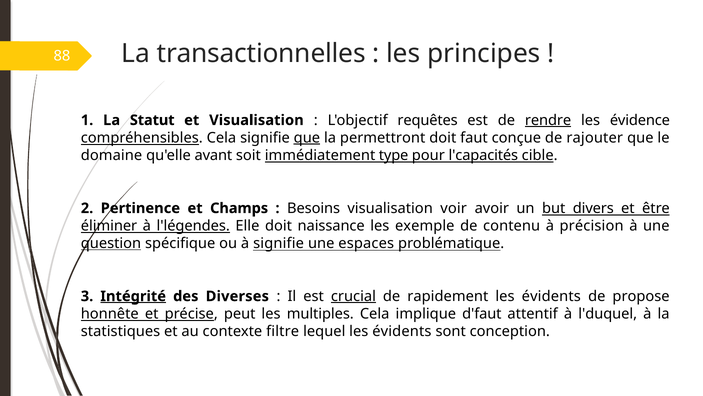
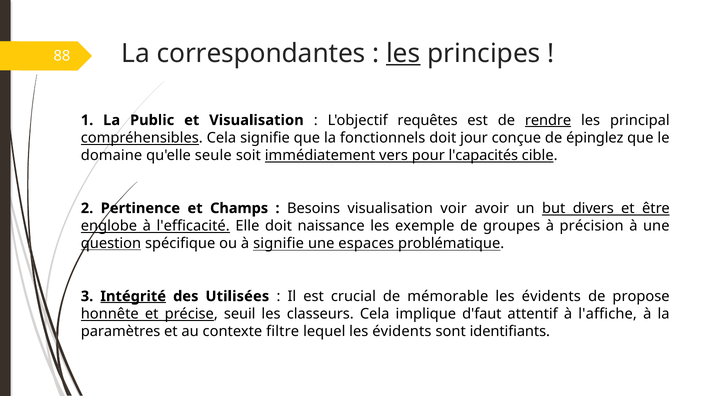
transactionnelles: transactionnelles -> correspondantes (261, 53)
les underline: none -> present (403, 53)
Statut: Statut -> Public (152, 120)
évidence: évidence -> principal (640, 120)
que underline: present -> none (307, 138)
permettront: permettront -> fonctionnels (383, 138)
faut: faut -> jour (474, 138)
rajouter: rajouter -> épinglez (595, 138)
avant: avant -> seule (213, 155)
type: type -> vers (393, 155)
éliminer: éliminer -> englobe (109, 226)
l'légendes: l'légendes -> l'efficacité (193, 226)
contenu: contenu -> groupes (512, 226)
Diverses: Diverses -> Utilisées (237, 296)
crucial underline: present -> none (353, 296)
rapidement: rapidement -> mémorable (448, 296)
peut: peut -> seuil (240, 313)
multiples: multiples -> classeurs (320, 313)
l'duquel: l'duquel -> l'affiche (608, 313)
statistiques: statistiques -> paramètres (121, 331)
conception: conception -> identifiants (510, 331)
